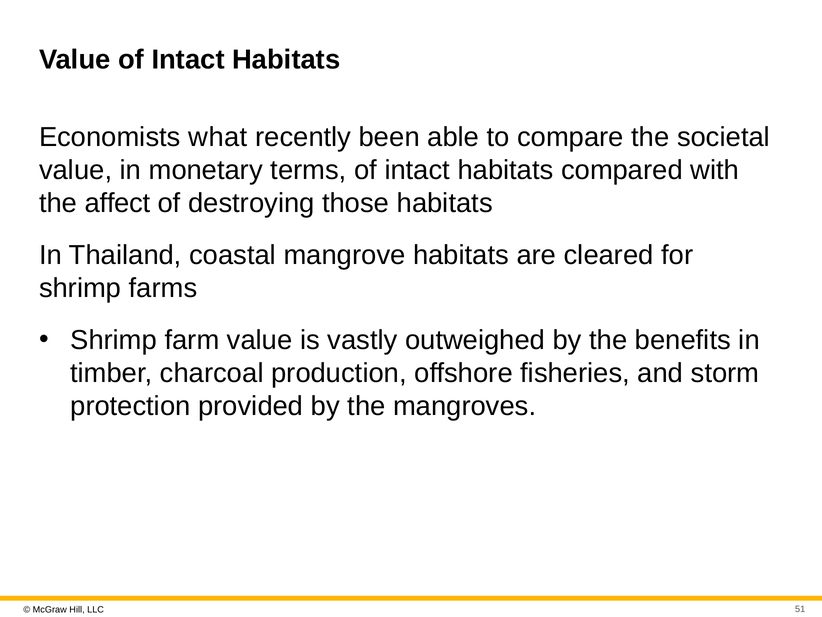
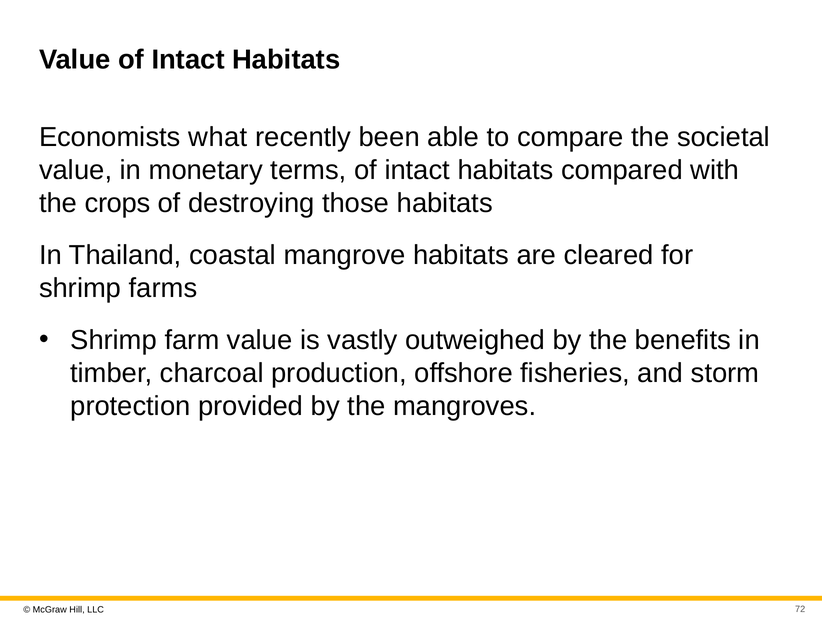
affect: affect -> crops (118, 203)
51: 51 -> 72 (800, 609)
